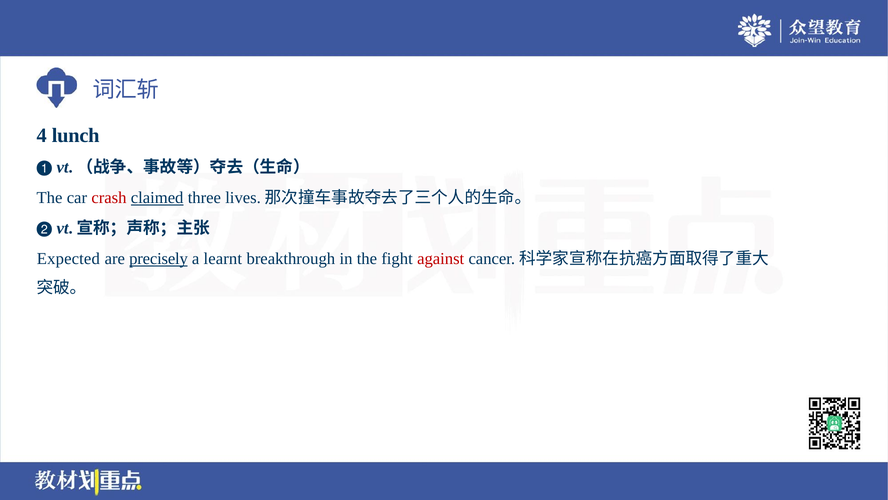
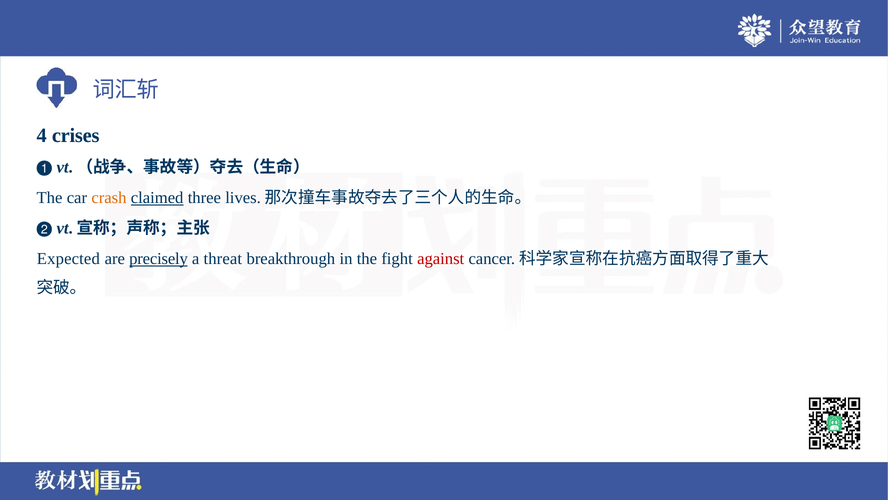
lunch: lunch -> crises (76, 135)
crash colour: red -> orange (109, 198)
learnt: learnt -> threat (223, 259)
